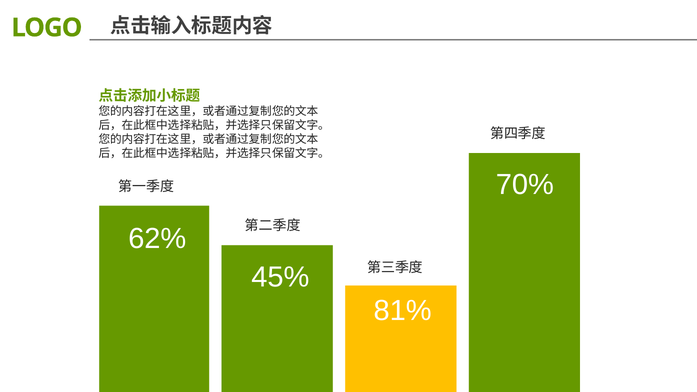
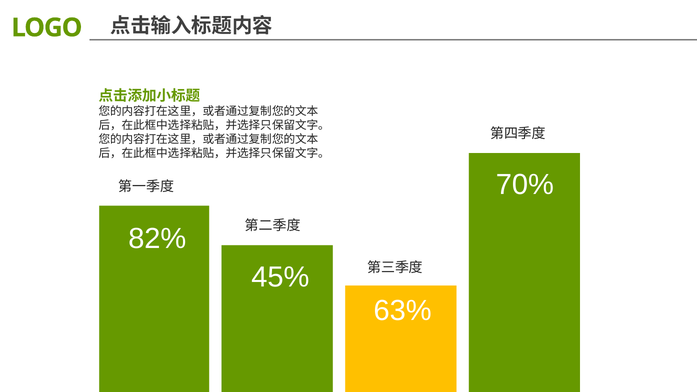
62%: 62% -> 82% (157, 239)
81%: 81% -> 63% (403, 311)
